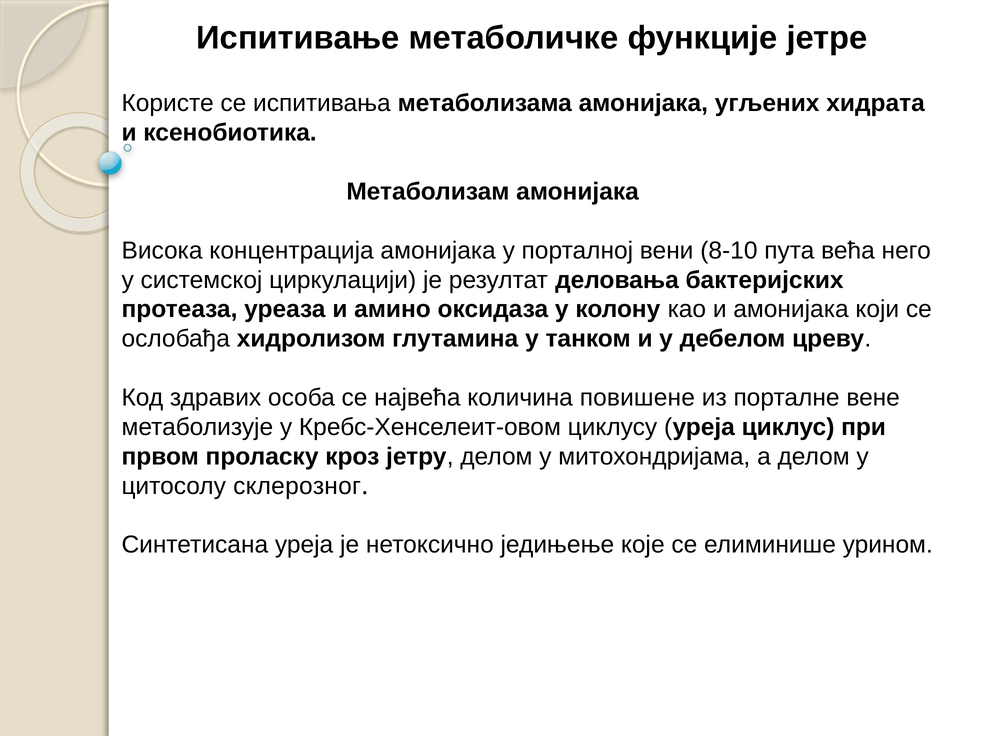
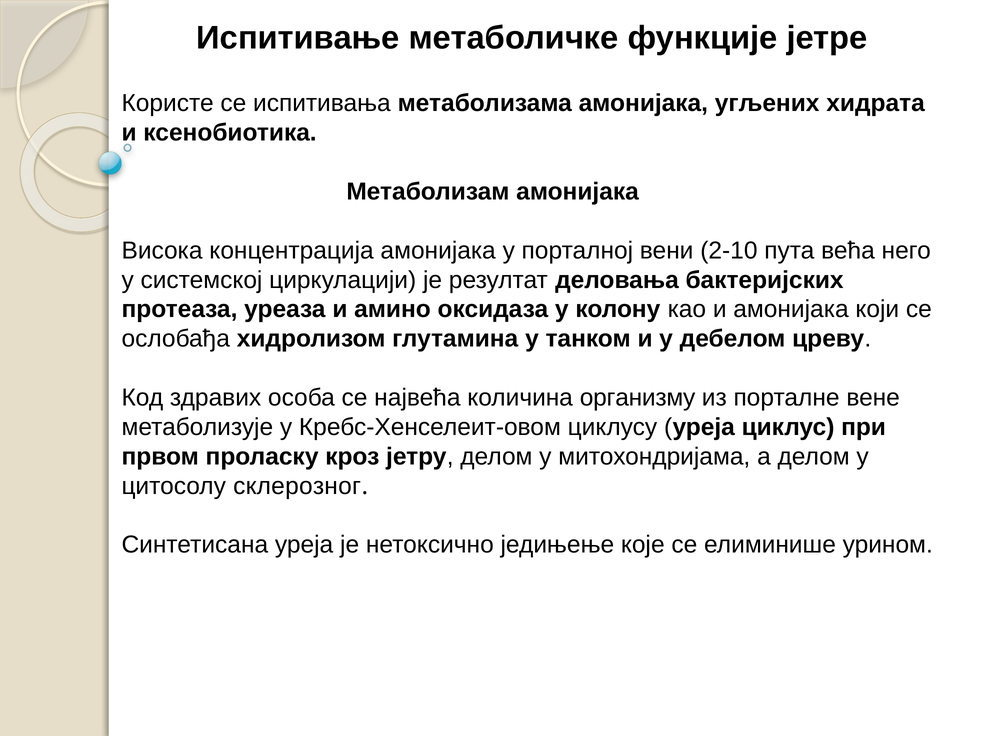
8-10: 8-10 -> 2-10 (729, 250)
повишене: повишене -> организму (638, 398)
